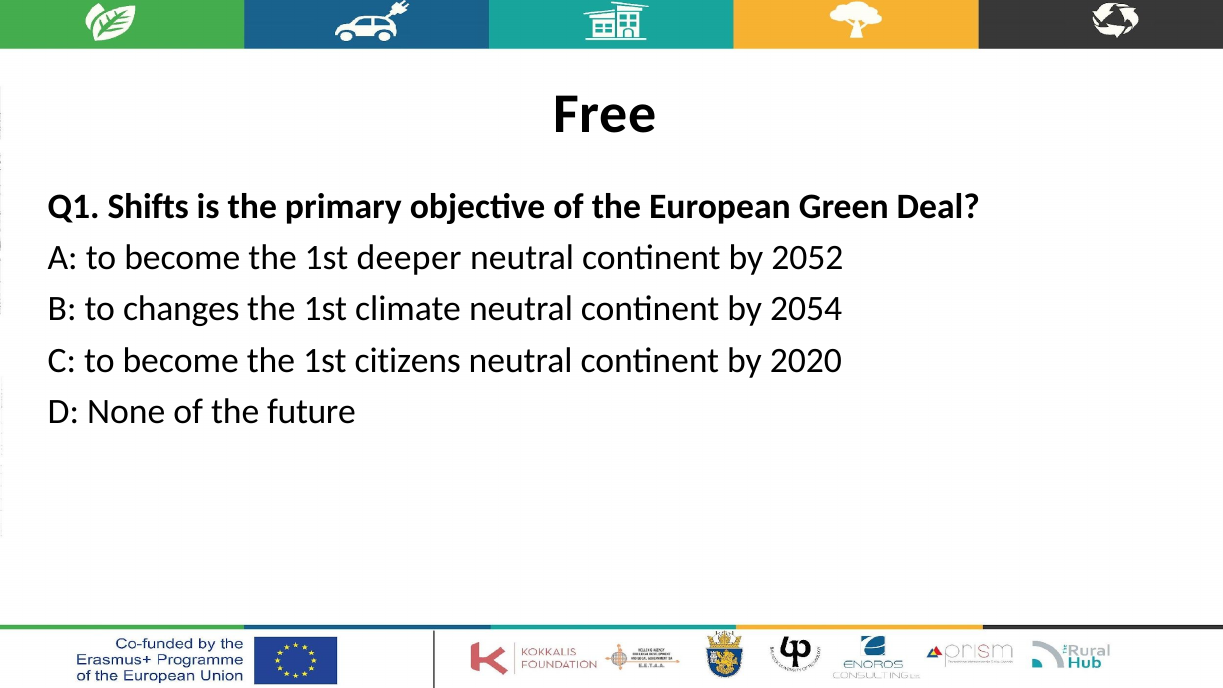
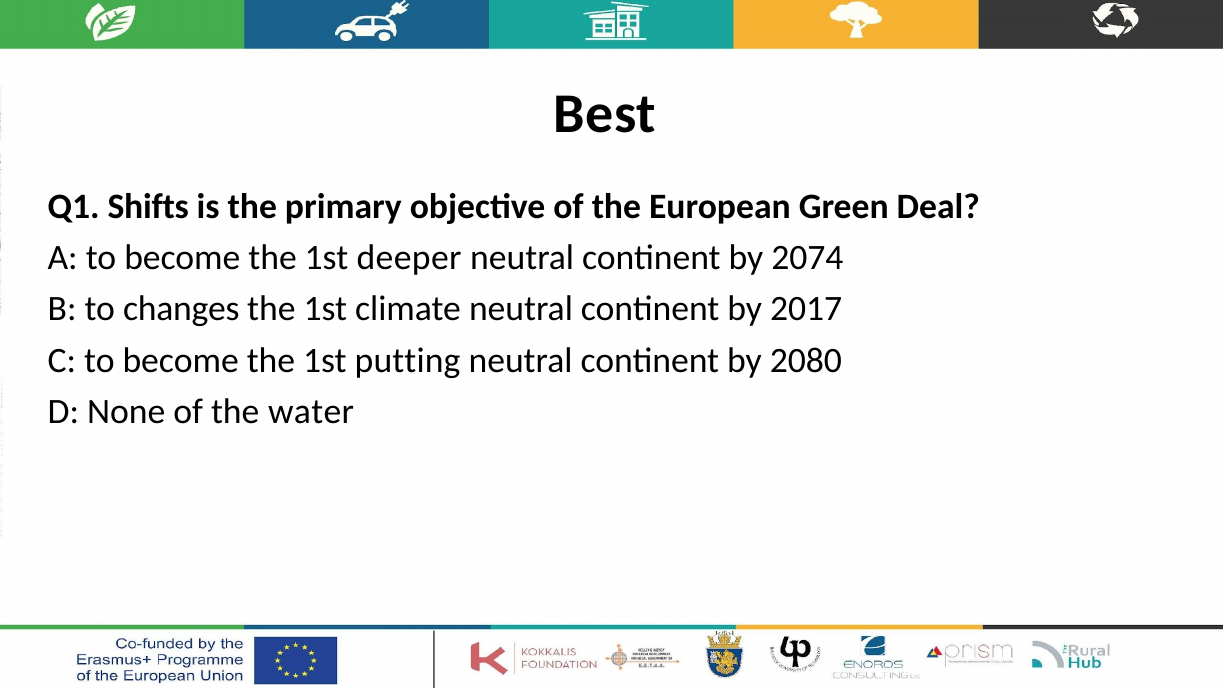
Free: Free -> Best (605, 114)
2052: 2052 -> 2074 (807, 258)
2054: 2054 -> 2017 (806, 309)
citizens: citizens -> putting (408, 360)
2020: 2020 -> 2080 (806, 360)
future: future -> water (311, 412)
